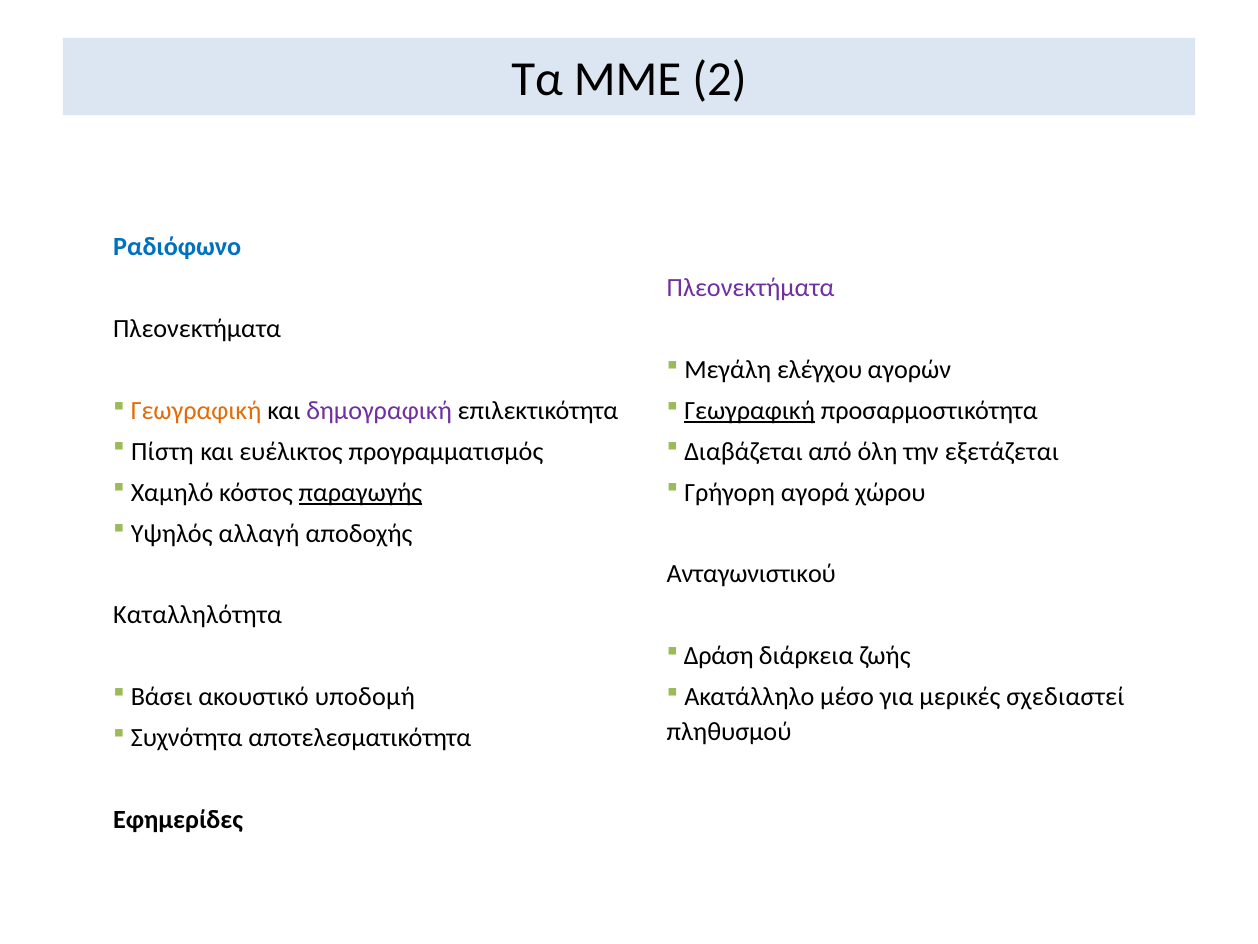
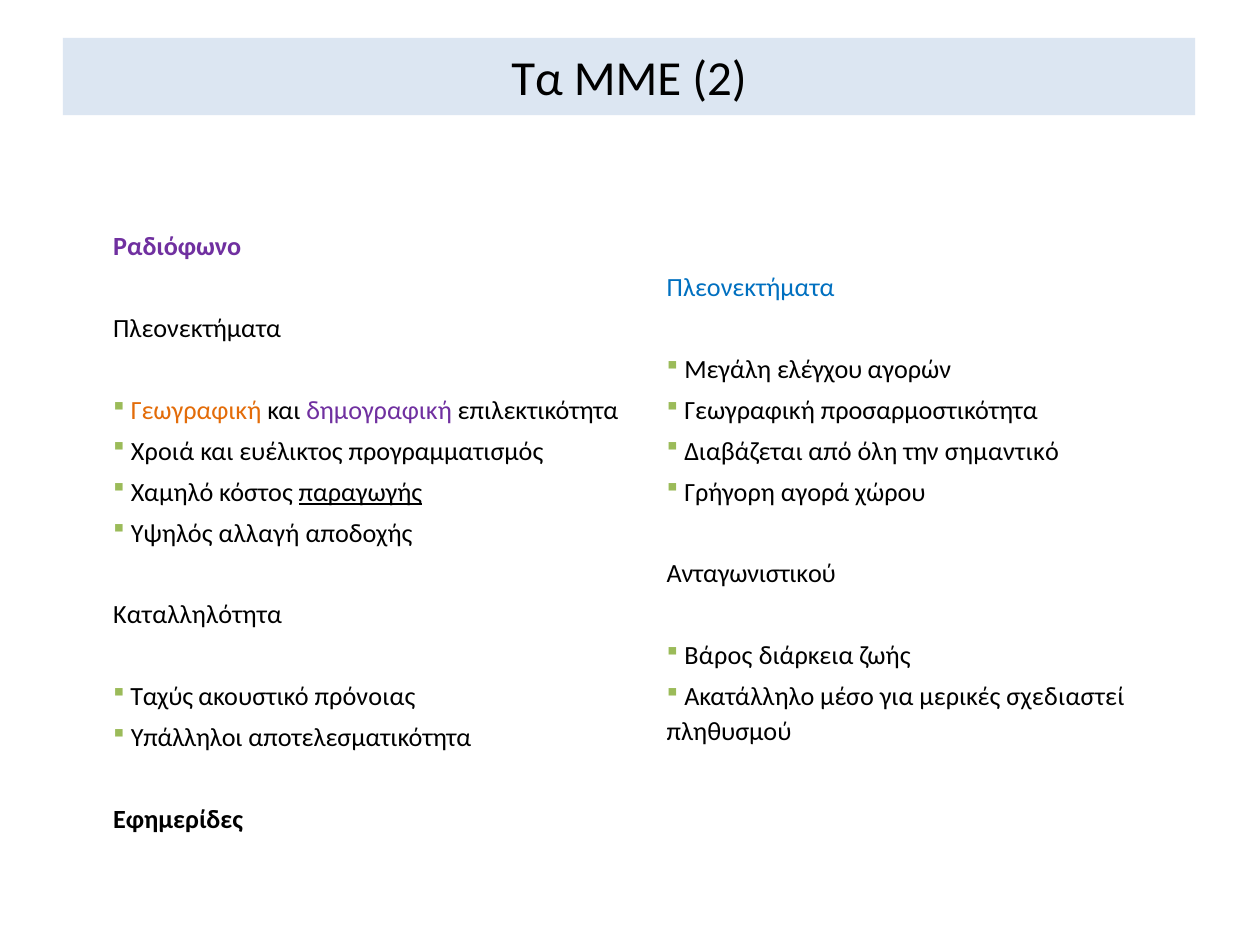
Ραδιόφωνο colour: blue -> purple (177, 247)
Πλεονεκτήματα colour: purple -> blue (751, 288)
Γεωγραφική underline: present -> none (750, 411)
Πίστη: Πίστη -> Χροιά (162, 451)
εξετάζεται: εξετάζεται -> σημαντικό (1002, 451)
Δράση: Δράση -> Βάρος (718, 656)
Βάσει: Βάσει -> Ταχύς (162, 697)
υποδομή: υποδομή -> πρόνοιας (365, 697)
Συχνότητα: Συχνότητα -> Υπάλληλοι (187, 737)
